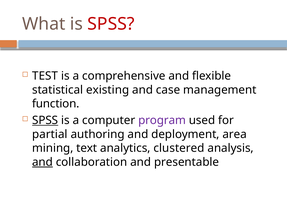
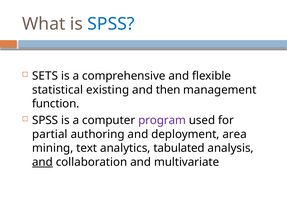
SPSS colour: red -> blue (111, 24)
TEST: TEST -> SETS (45, 76)
case: case -> then (168, 90)
SPSS underline: present -> none (45, 121)
clustered: clustered -> tabulated (179, 148)
presentable: presentable -> multivariate (187, 162)
